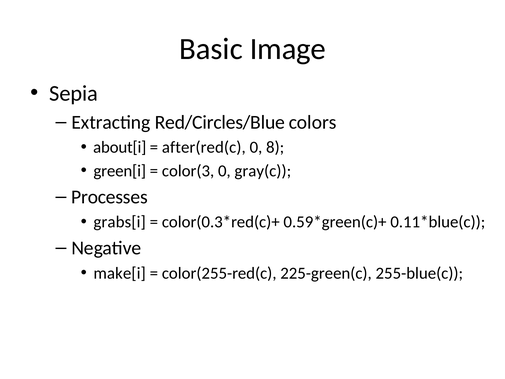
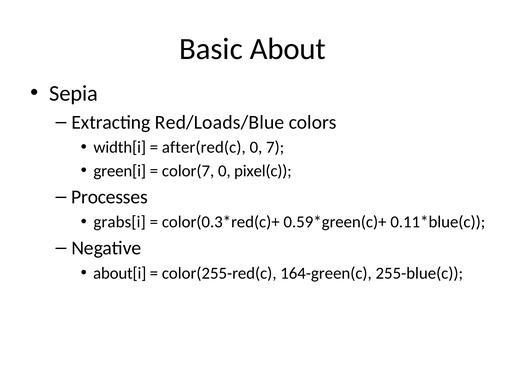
Image: Image -> About (288, 49)
Red/Circles/Blue: Red/Circles/Blue -> Red/Loads/Blue (220, 122)
about[i: about[i -> width[i (120, 147)
8: 8 -> 7 (275, 147)
color(3: color(3 -> color(7 (188, 171)
gray(c: gray(c -> pixel(c (263, 171)
make[i: make[i -> about[i (120, 273)
225-green(c: 225-green(c -> 164-green(c (326, 273)
